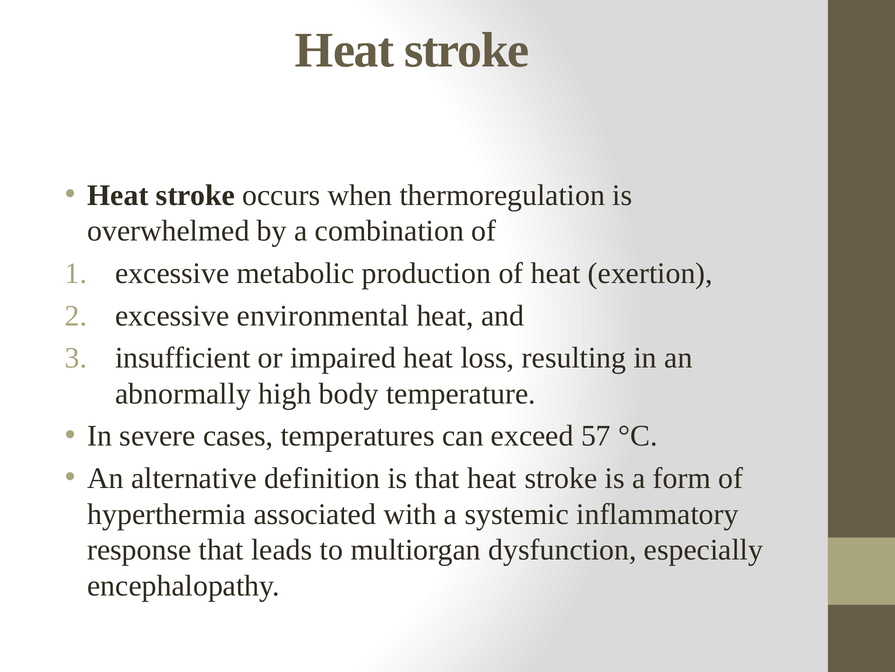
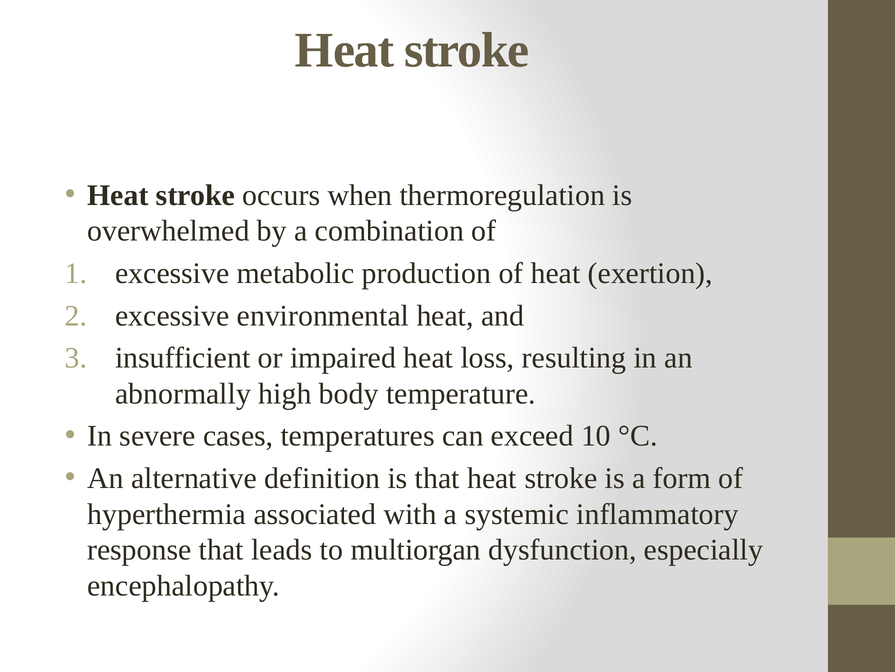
57: 57 -> 10 (596, 436)
